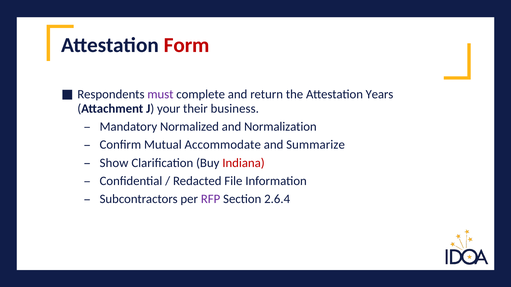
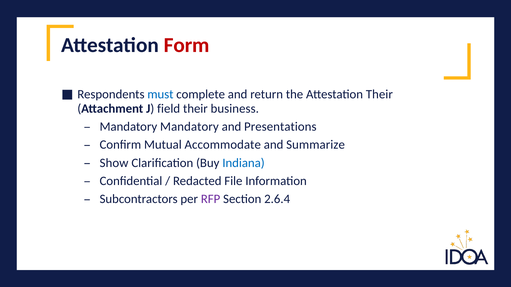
must colour: purple -> blue (160, 94)
Attestation Years: Years -> Their (379, 94)
your: your -> field (169, 109)
Mandatory Normalized: Normalized -> Mandatory (189, 127)
Normalization: Normalization -> Presentations (280, 127)
Indiana colour: red -> blue (244, 163)
